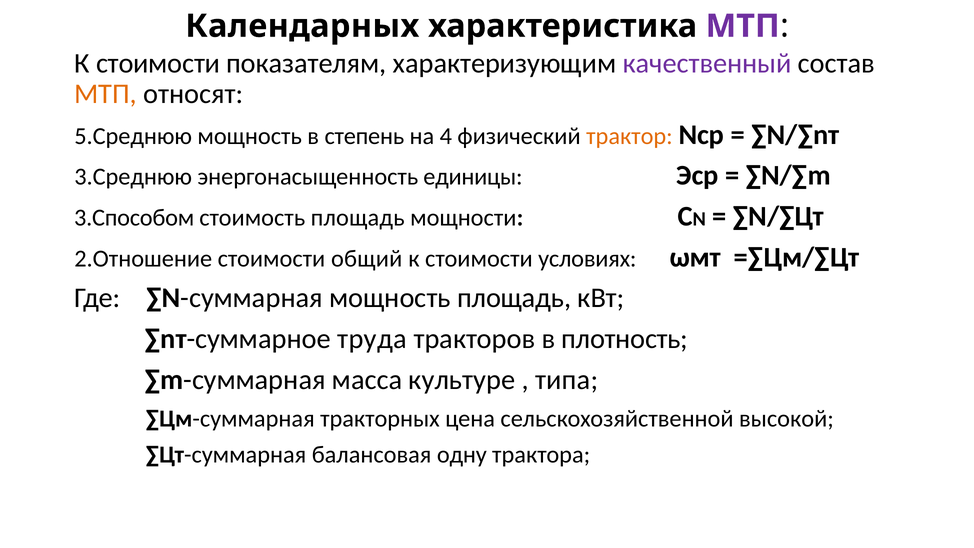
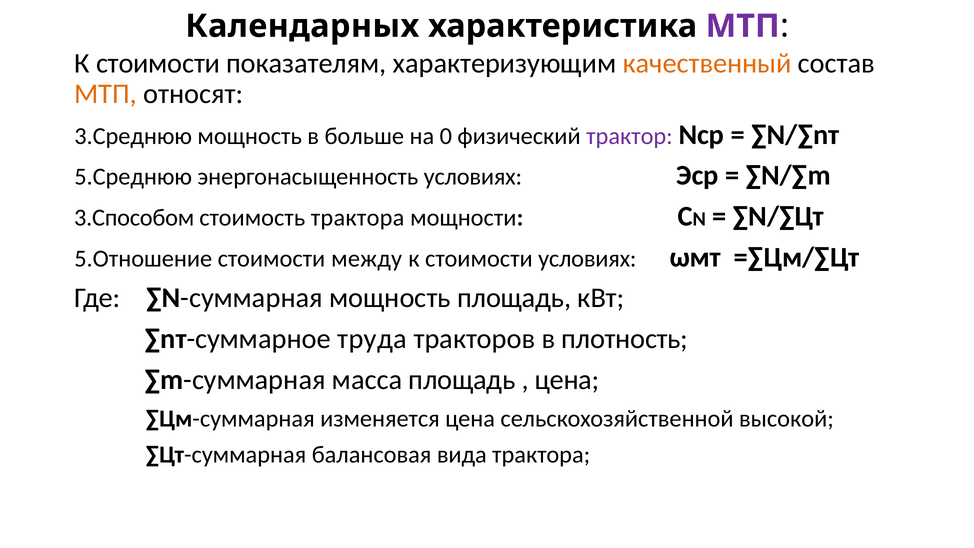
качественный colour: purple -> orange (707, 63)
5.Среднюю: 5.Среднюю -> 3.Среднюю (133, 136)
степень: степень -> больше (364, 136)
4: 4 -> 0 (446, 136)
трактор colour: orange -> purple (629, 136)
3.Среднюю: 3.Среднюю -> 5.Среднюю (133, 177)
энергонасыщенность единицы: единицы -> условиях (473, 177)
стоимость площадь: площадь -> трактора (358, 218)
2.Отношение: 2.Отношение -> 5.Отношение (143, 259)
общий: общий -> между (367, 259)
масса культуре: культуре -> площадь (462, 380)
типа: типа -> цена (567, 380)
тракторных: тракторных -> изменяется (380, 418)
одну: одну -> вида (462, 455)
